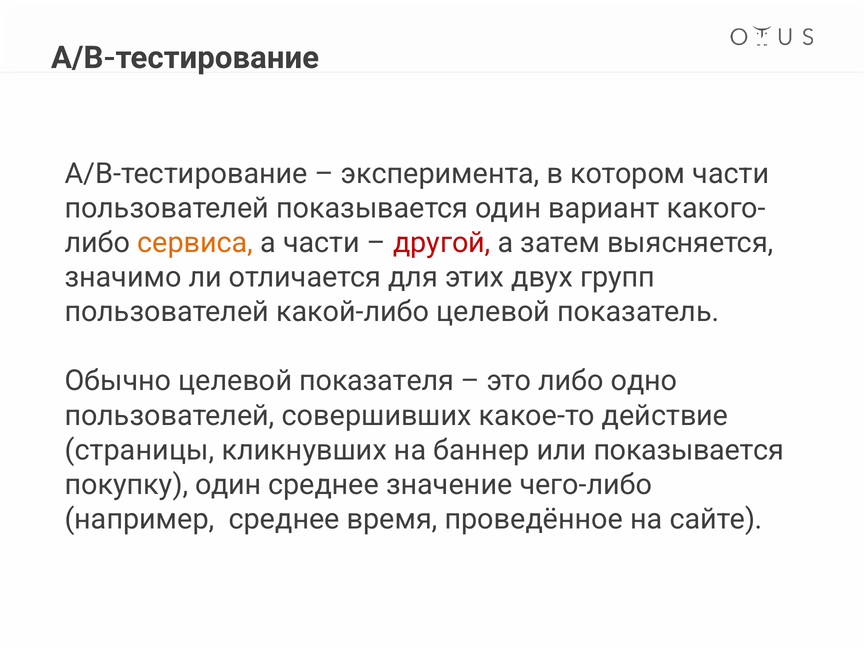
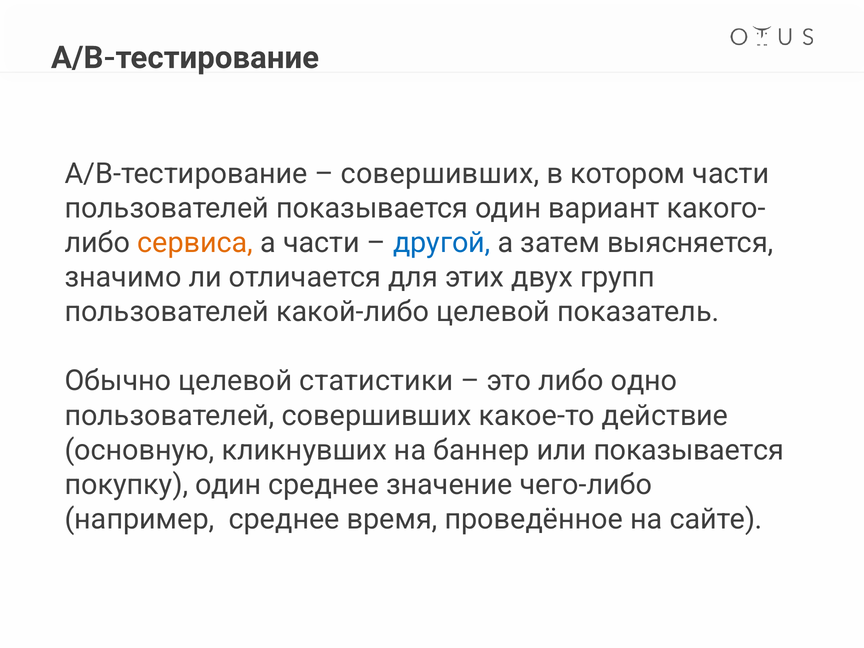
эксперимента: эксперимента -> совершивших (440, 174)
другой colour: red -> blue (442, 243)
показателя: показателя -> статистики (376, 381)
страницы: страницы -> основную (140, 450)
